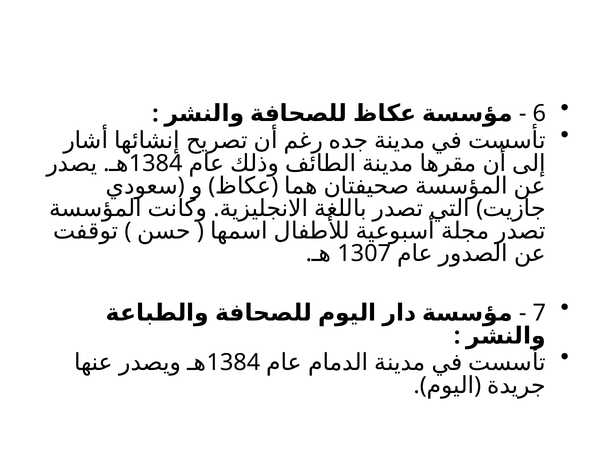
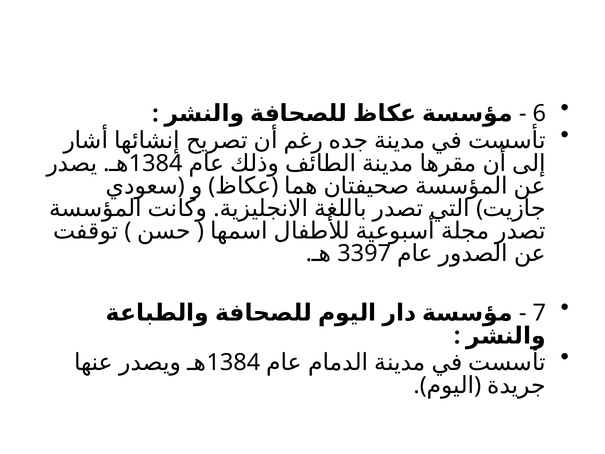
1307: 1307 -> 3397 (364, 254)
